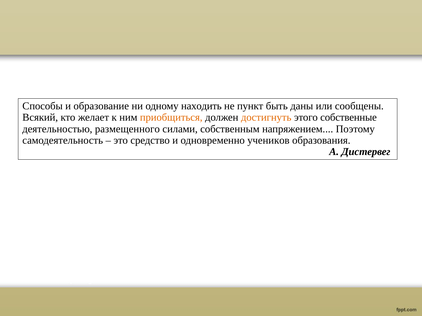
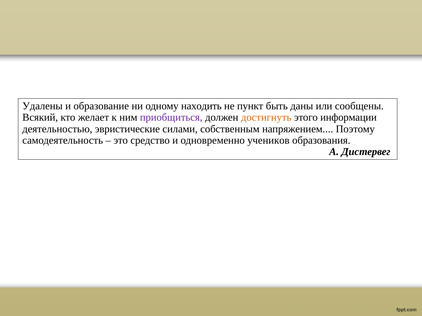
Способы: Способы -> Удалены (43, 106)
приобщиться colour: orange -> purple (171, 118)
собственные: собственные -> информации (349, 118)
размещенного: размещенного -> эвристические (127, 129)
